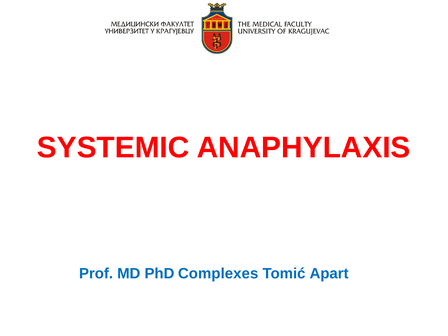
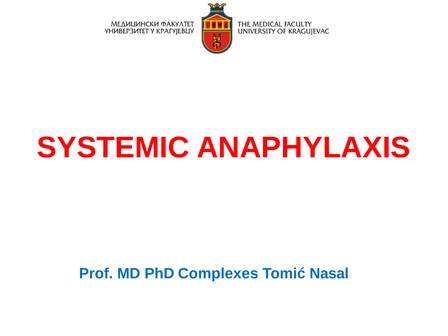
Apart: Apart -> Nasal (329, 274)
